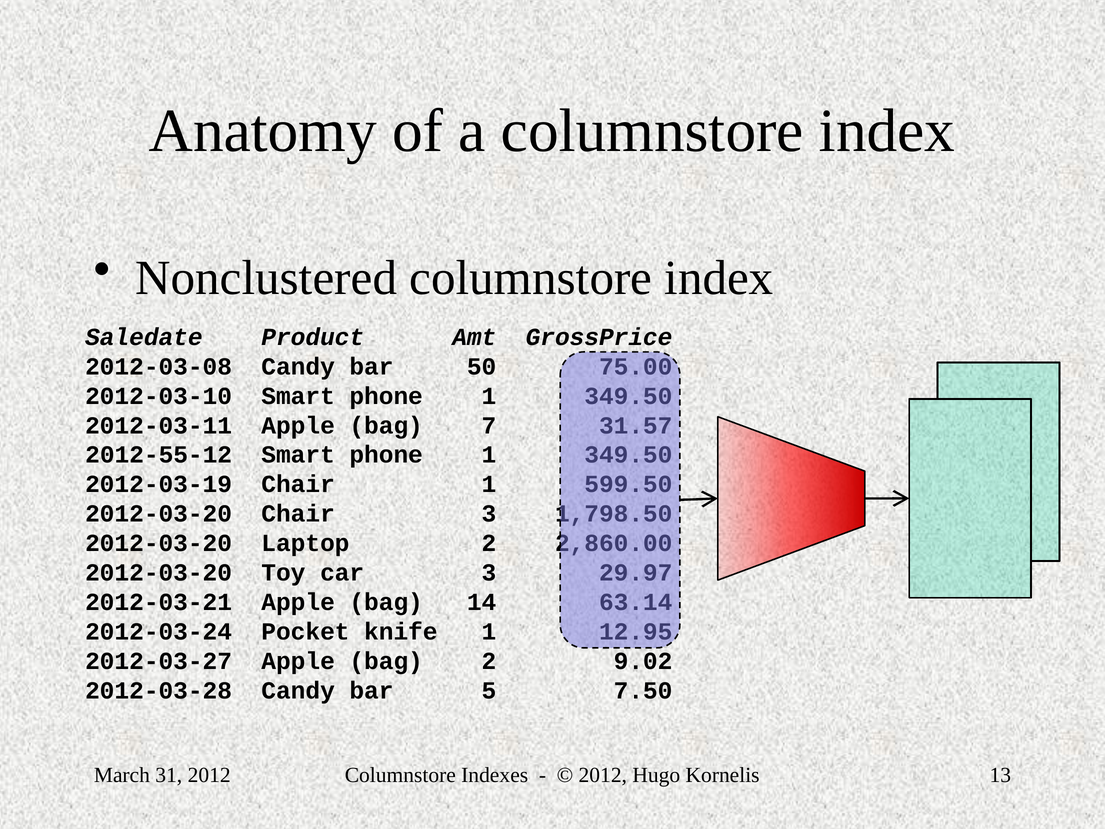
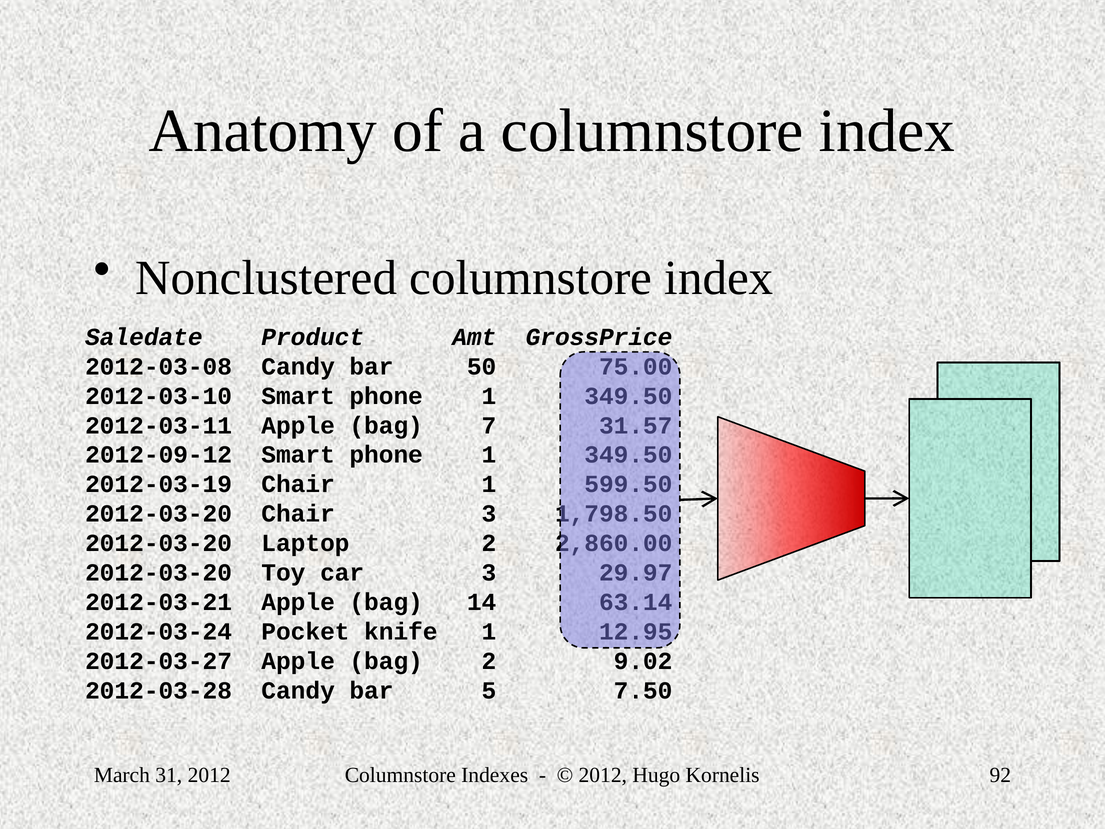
2012-55-12: 2012-55-12 -> 2012-09-12 (159, 455)
13: 13 -> 92 (1000, 775)
